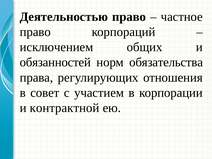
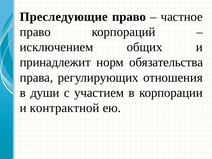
Деятельностью: Деятельностью -> Преследующие (64, 17)
обязанностей: обязанностей -> принадлежит (55, 62)
совет: совет -> души (45, 93)
